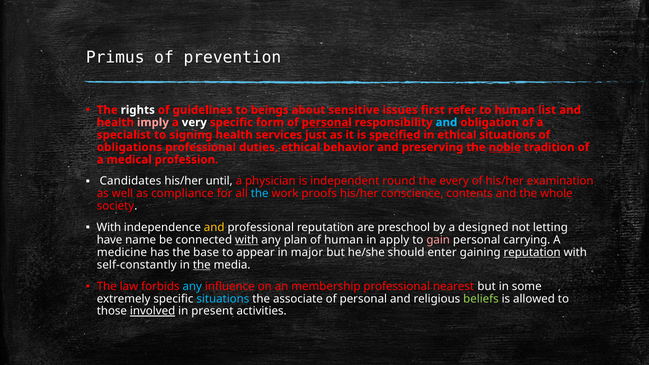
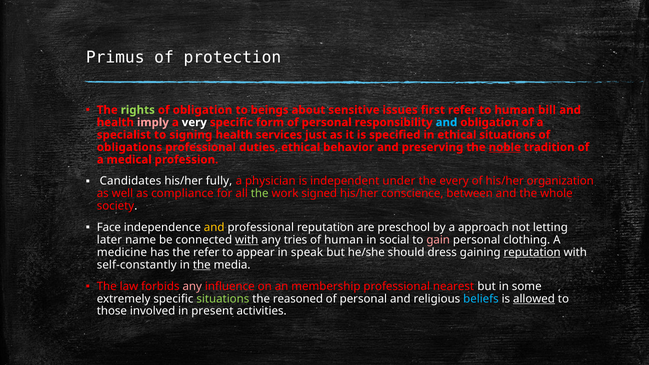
prevention: prevention -> protection (232, 58)
rights colour: white -> light green (138, 110)
of guidelines: guidelines -> obligation (202, 110)
list: list -> bill (547, 110)
personal underline: present -> none (327, 122)
speciﬁed underline: present -> none (395, 135)
until: until -> fully (219, 181)
round: round -> under (399, 181)
examination: examination -> organization (560, 181)
the colour: light blue -> light green (260, 194)
proofs: proofs -> signed (319, 194)
contents: contents -> between (470, 194)
With: With -> Face (109, 228)
designed: designed -> approach (483, 228)
have: have -> later (109, 240)
plan: plan -> tries (296, 240)
apply: apply -> social (394, 240)
carrying: carrying -> clothing (527, 240)
the base: base -> refer (206, 252)
major: major -> speak (307, 252)
enter: enter -> dress (442, 252)
any colour: light blue -> pink (192, 286)
situations colour: light blue -> light green (223, 299)
associate: associate -> reasoned (298, 299)
beliefs colour: light green -> light blue (481, 299)
allowed underline: none -> present (534, 299)
involved underline: present -> none (153, 311)
